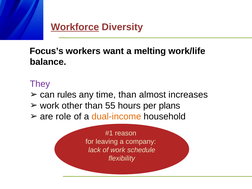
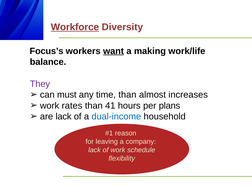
want underline: none -> present (113, 51)
melting: melting -> making (150, 51)
rules: rules -> must (67, 95)
other: other -> rates (72, 106)
55: 55 -> 41 (110, 106)
are role: role -> lack (64, 117)
dual-income colour: orange -> blue (116, 117)
